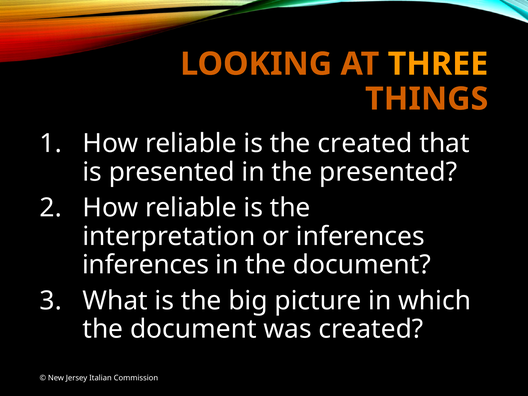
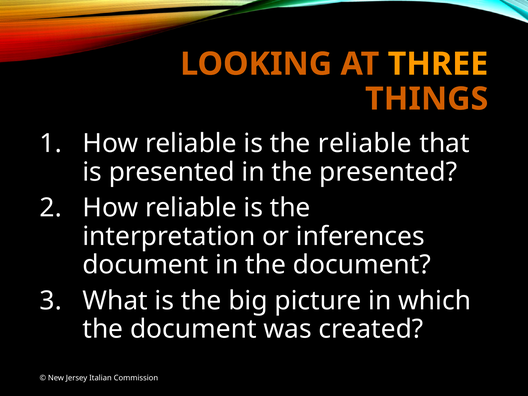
the created: created -> reliable (365, 143)
inferences: inferences -> document (146, 265)
